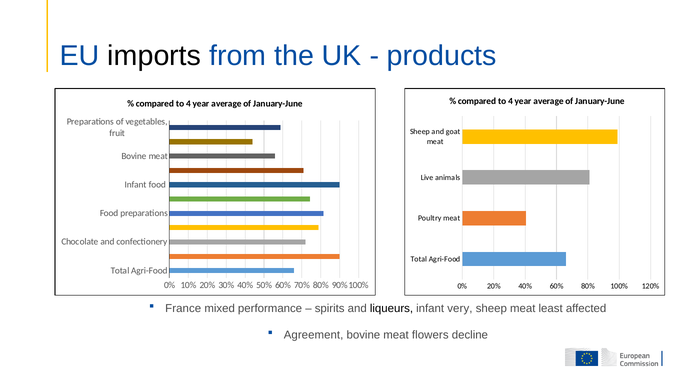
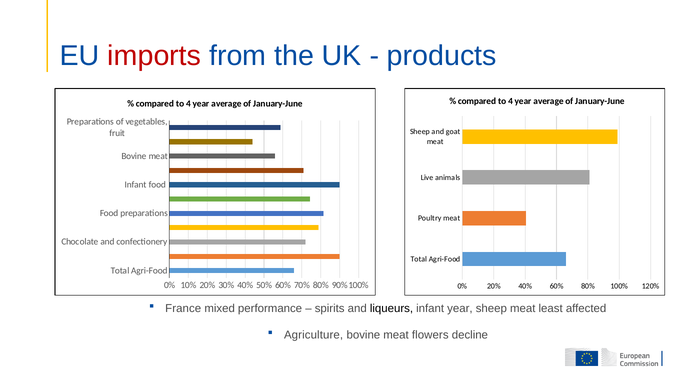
imports colour: black -> red (154, 56)
infant very: very -> year (460, 309)
Agreement: Agreement -> Agriculture (314, 335)
